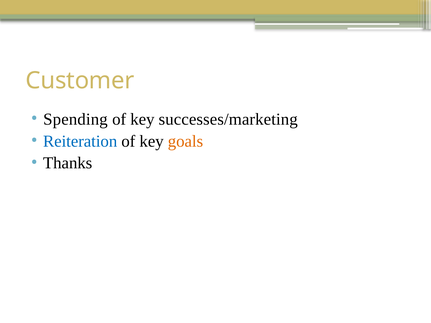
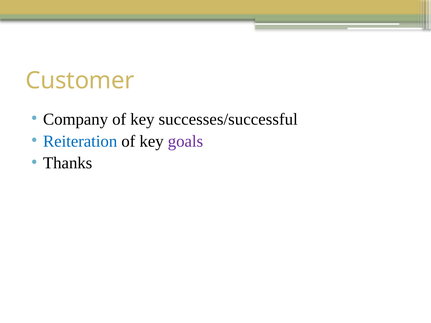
Spending: Spending -> Company (76, 119)
successes/marketing: successes/marketing -> successes/successful (228, 119)
goals colour: orange -> purple (185, 141)
